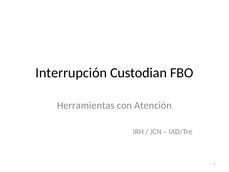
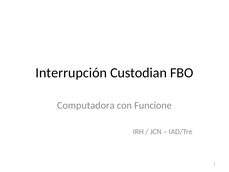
Herramientas: Herramientas -> Computadora (86, 105)
Atención: Atención -> Funcione (153, 105)
